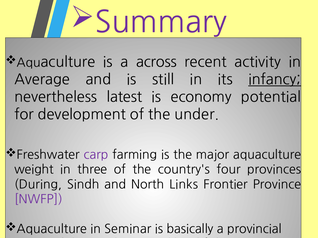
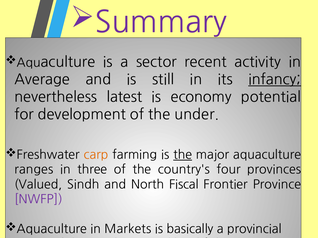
across: across -> sector (156, 62)
carp colour: purple -> orange (96, 155)
the underline: none -> present (183, 155)
weight: weight -> ranges (34, 170)
During: During -> Valued (38, 185)
Links: Links -> Fiscal (184, 185)
Seminar: Seminar -> Markets (128, 229)
